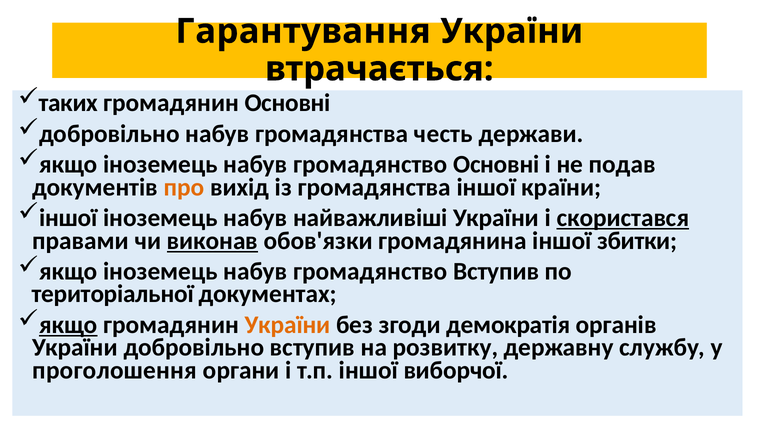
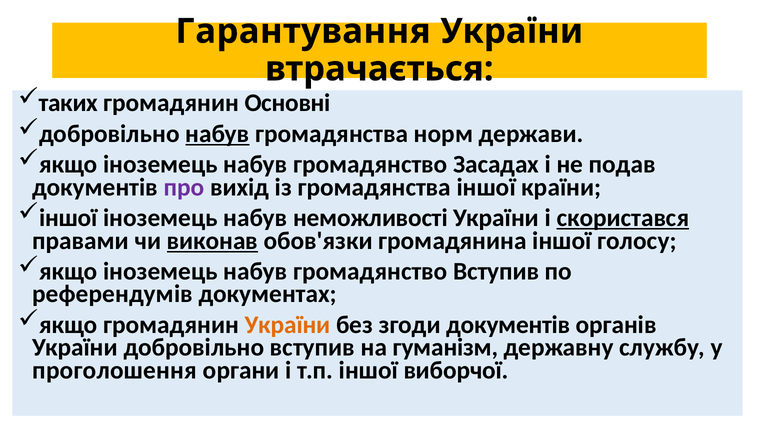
набув underline: none -> present (217, 134)
честь: честь -> норм (444, 134)
громадянство Основні: Основні -> Засадах (496, 164)
про colour: orange -> purple (184, 187)
найважливіші: найважливіші -> неможливості (370, 218)
збитки: збитки -> голосу (637, 241)
територіальної: територіальної -> референдумів (113, 294)
якщо underline: present -> none (68, 325)
згоди демократія: демократія -> документів (508, 325)
розвитку: розвитку -> гуманізм (445, 348)
